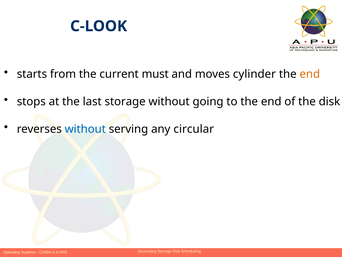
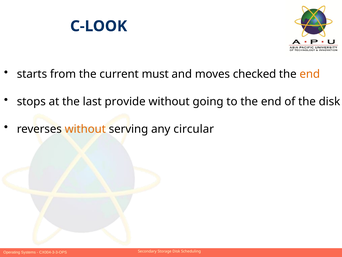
cylinder: cylinder -> checked (255, 74)
last storage: storage -> provide (125, 101)
without colour: blue -> orange (85, 129)
